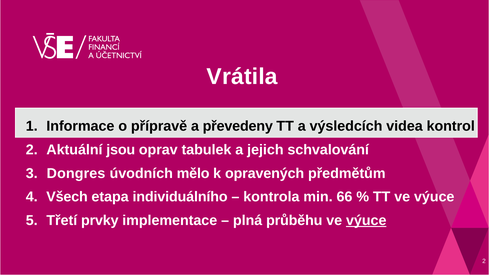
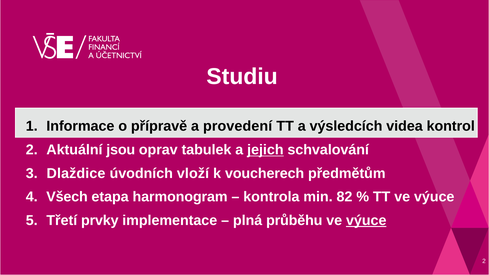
Vrátila: Vrátila -> Studiu (242, 77)
převedeny: převedeny -> provedení (238, 126)
jejich underline: none -> present (265, 150)
Dongres: Dongres -> Dlaždice (76, 173)
mělo: mělo -> vloží (193, 173)
opravených: opravených -> voucherech (265, 173)
individuálního: individuálního -> harmonogram (180, 197)
66: 66 -> 82 (344, 197)
